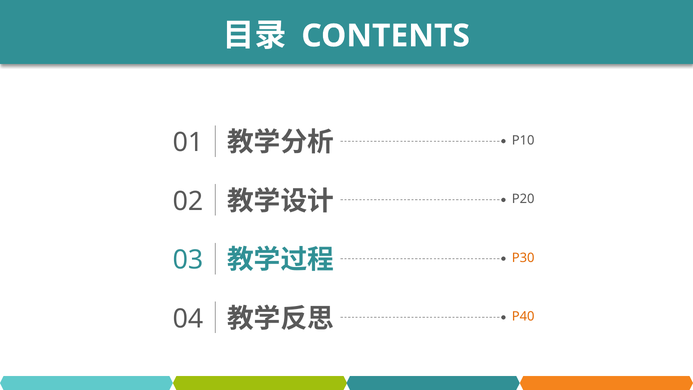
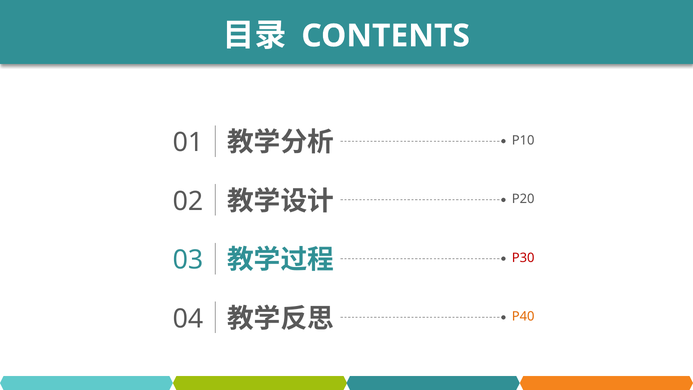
P30 colour: orange -> red (523, 258)
